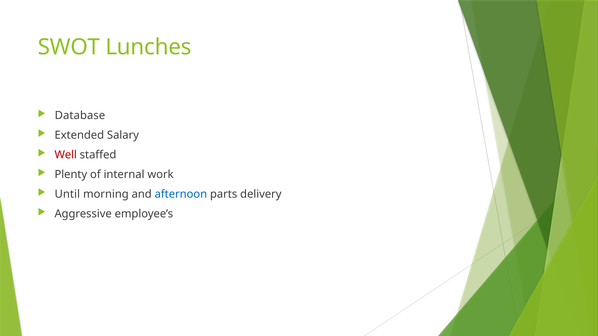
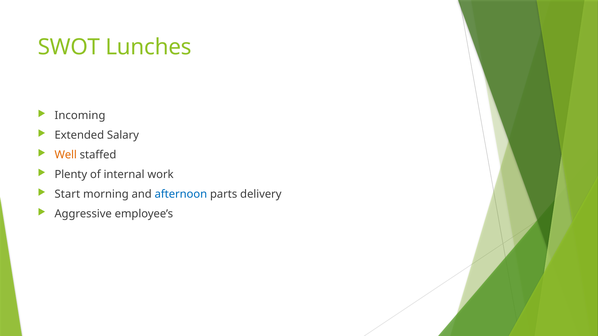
Database: Database -> Incoming (80, 116)
Well colour: red -> orange (66, 155)
Until: Until -> Start (67, 194)
